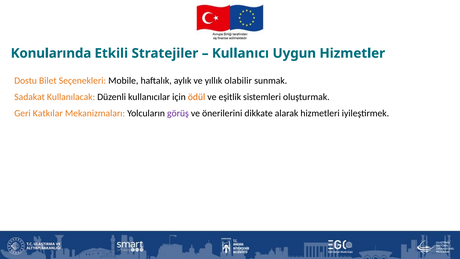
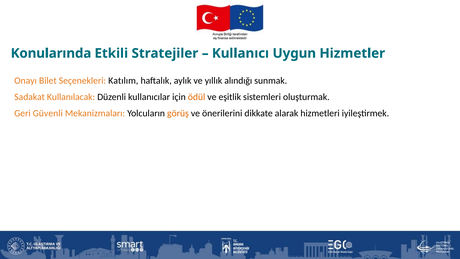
Dostu: Dostu -> Onayı (26, 80)
Mobile: Mobile -> Katılım (123, 80)
olabilir: olabilir -> alındığı (238, 80)
Katkılar: Katkılar -> Güvenli (48, 113)
görüş colour: purple -> orange (178, 113)
